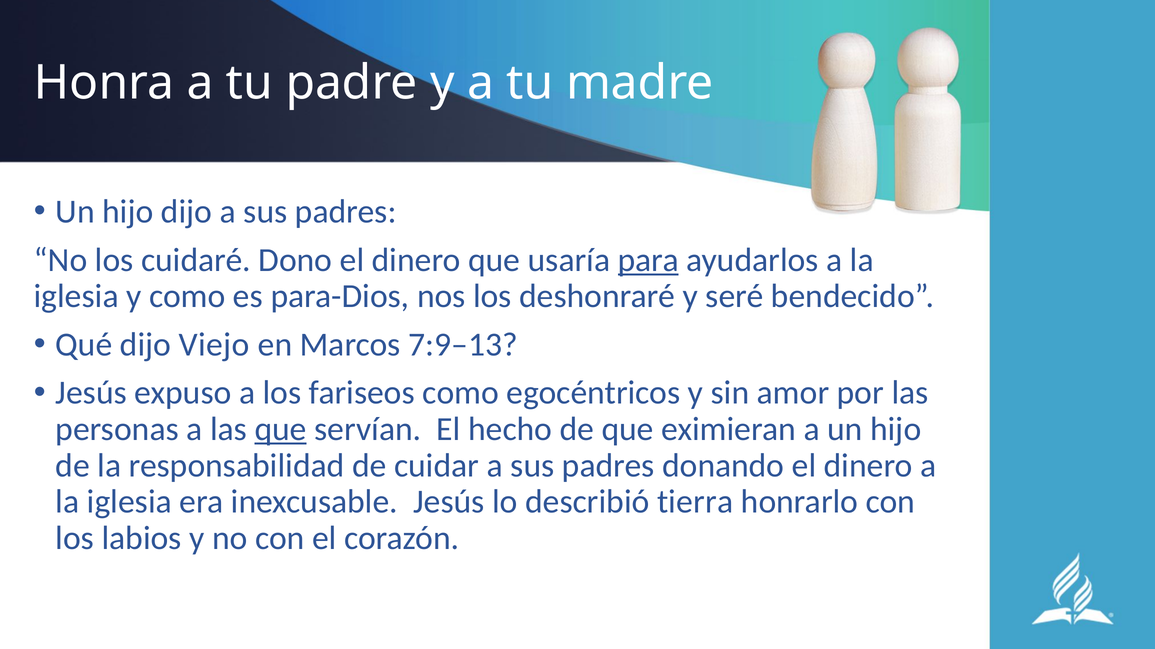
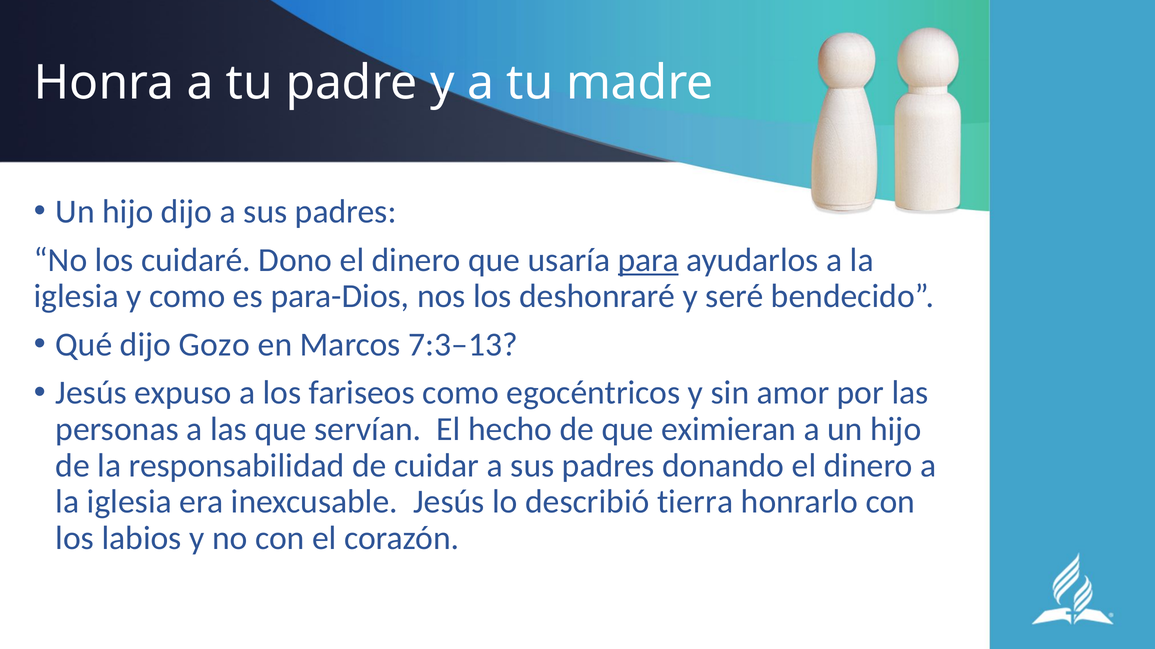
Viejo: Viejo -> Gozo (214, 345)
7:9–13: 7:9–13 -> 7:3–13 (463, 345)
que underline: present -> none (281, 430)
